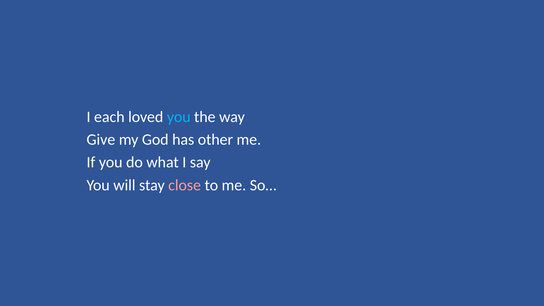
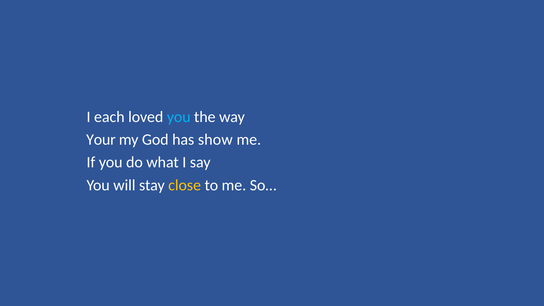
Give: Give -> Your (101, 140)
other: other -> show (215, 140)
close colour: pink -> yellow (185, 185)
